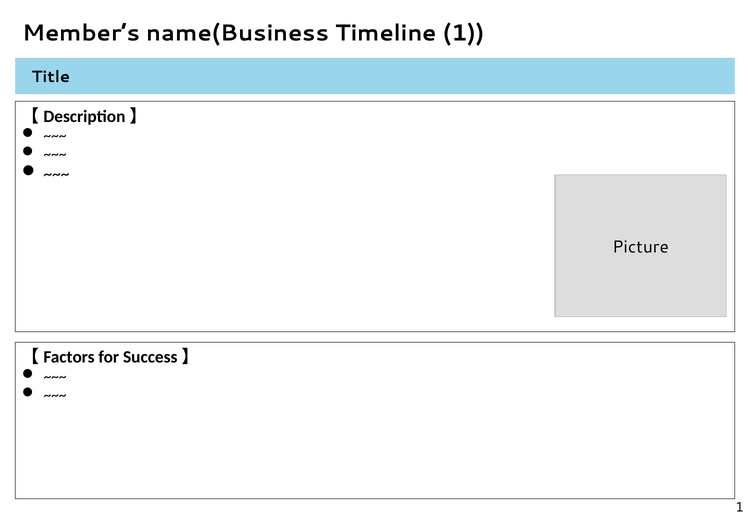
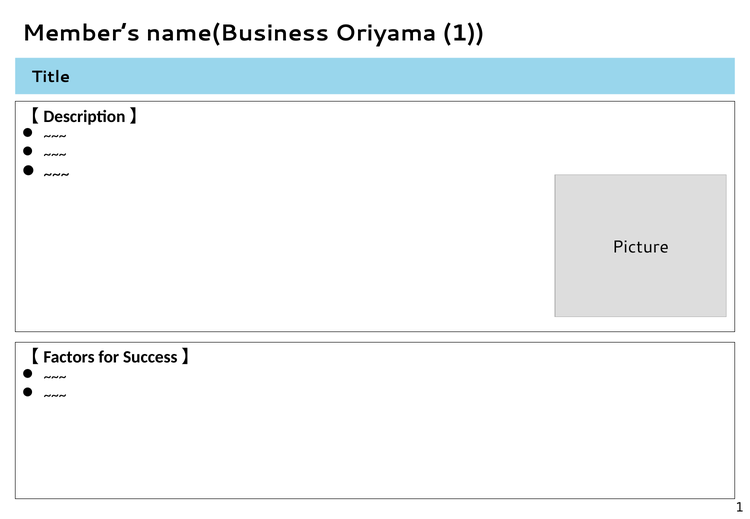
Timeline: Timeline -> Oriyama (386, 33)
